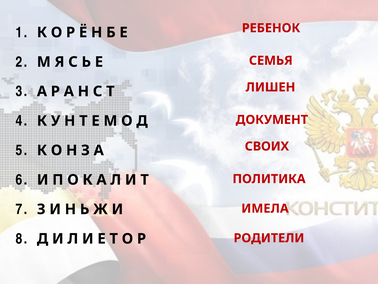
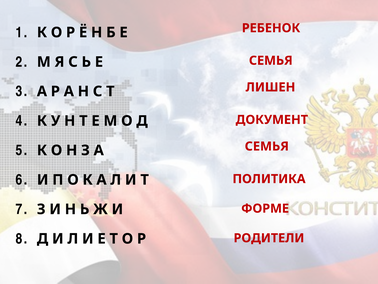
СВОИХ: СВОИХ -> СЕМЬЯ (267, 146)
ИМЕЛА: ИМЕЛА -> ФОРМЕ (265, 208)
